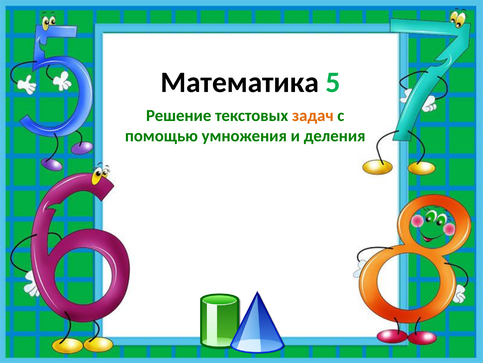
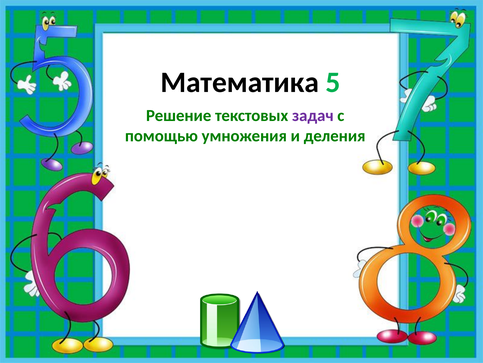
задач colour: orange -> purple (313, 116)
